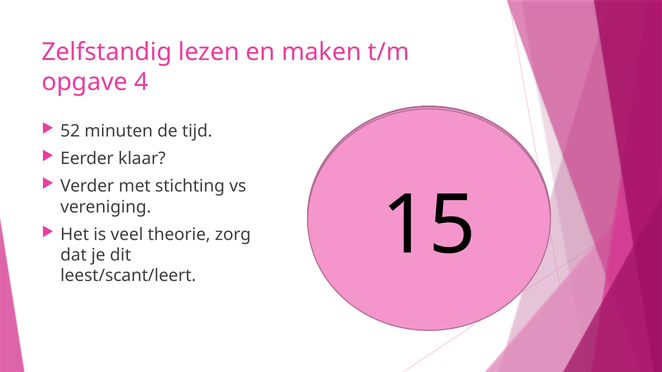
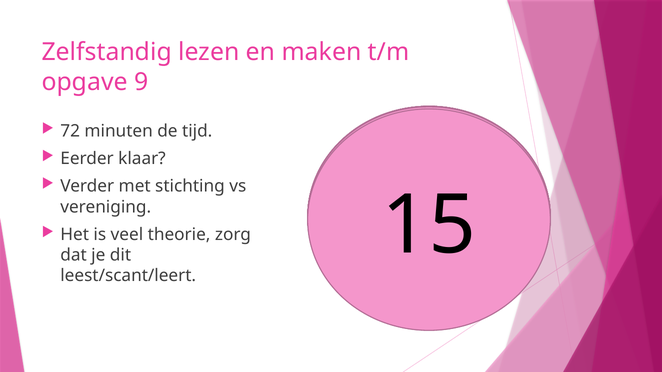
4: 4 -> 9 (141, 82)
52: 52 -> 72 (70, 131)
